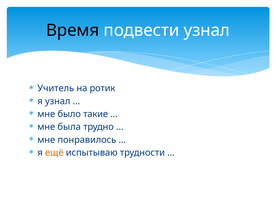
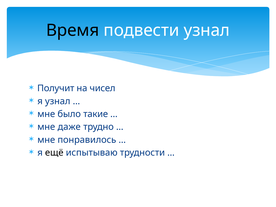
Учитель: Учитель -> Получит (56, 88)
ротик: ротик -> чисел (102, 88)
была: была -> даже (69, 127)
ещё colour: orange -> black (54, 153)
